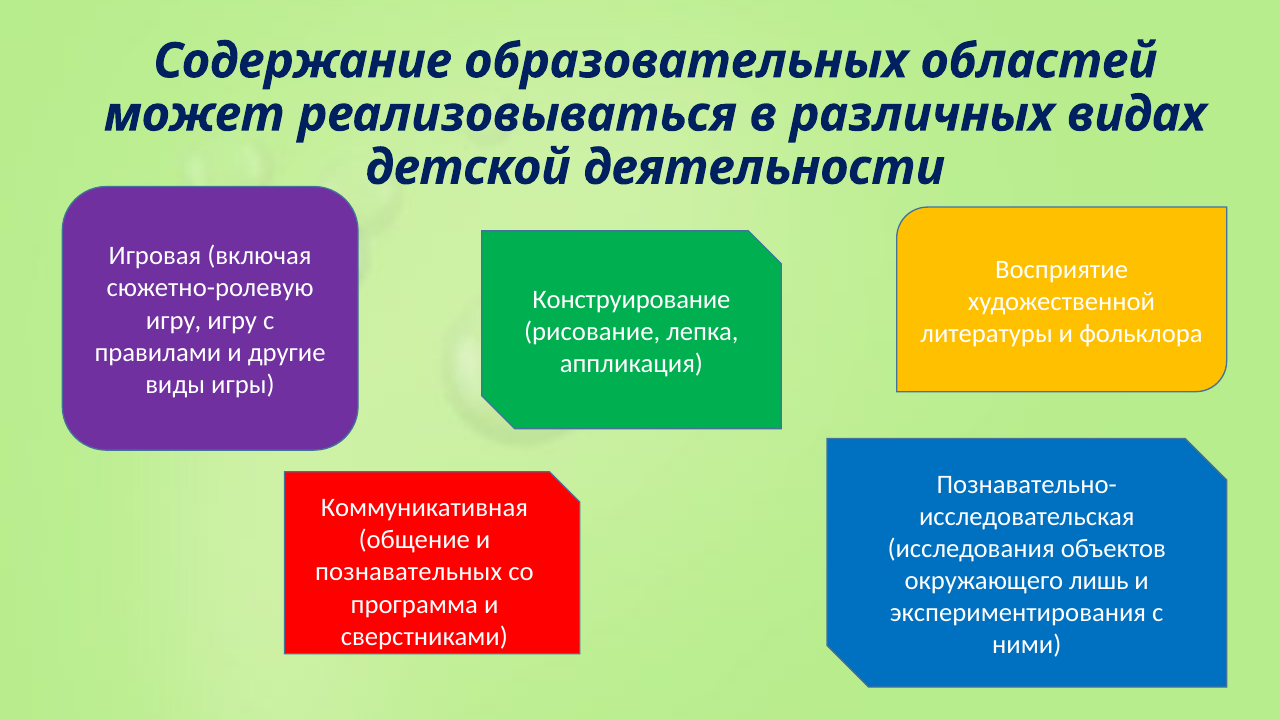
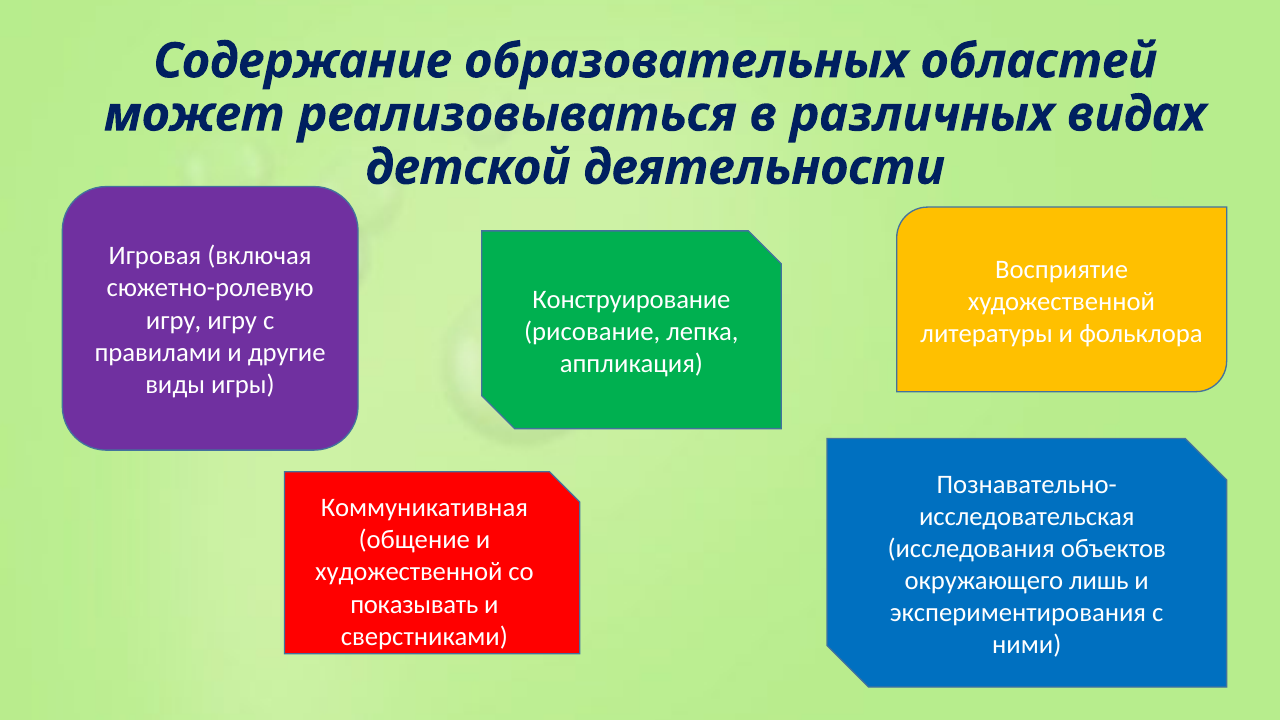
познавательных: познавательных -> художественной (409, 572)
программа: программа -> показывать (414, 604)
